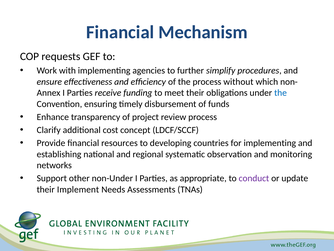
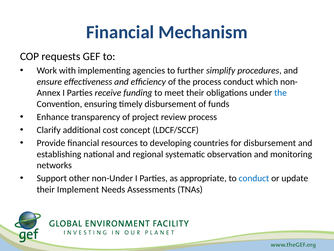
process without: without -> conduct (239, 82)
for implementing: implementing -> disbursement (270, 143)
conduct colour: purple -> blue (254, 178)
